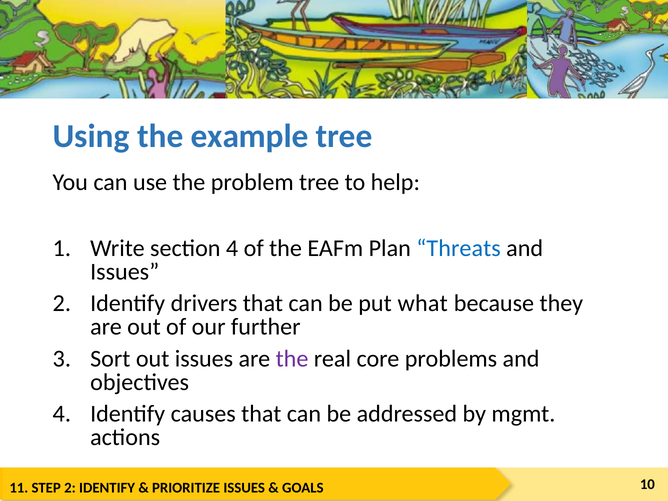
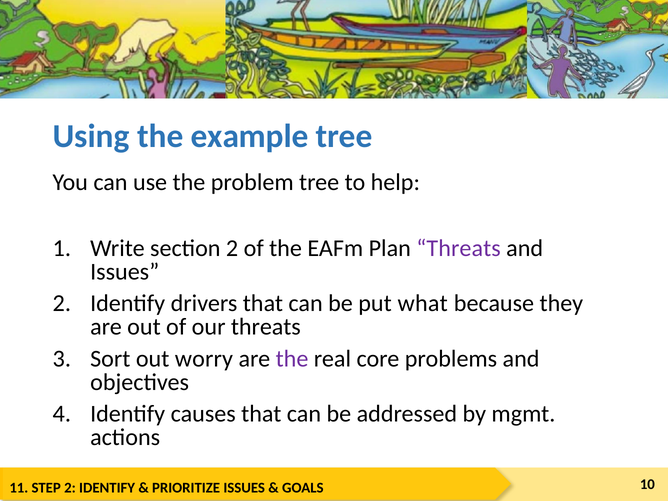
section 4: 4 -> 2 (232, 248)
Threats colour: blue -> purple (459, 248)
our further: further -> threats (266, 327)
out issues: issues -> worry (204, 359)
